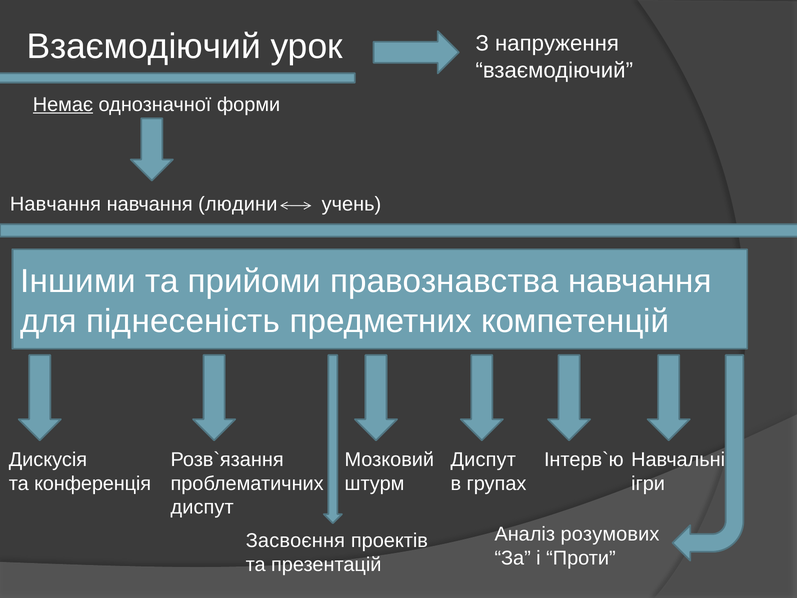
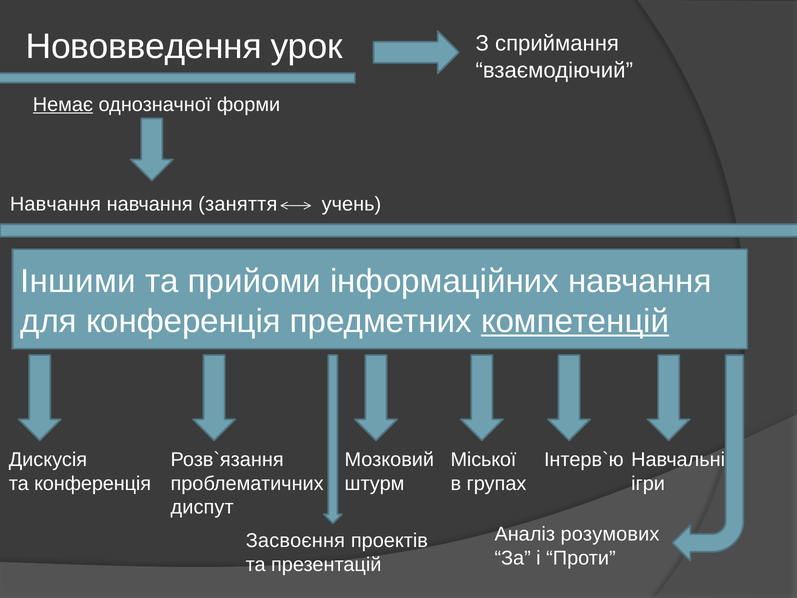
Взаємодіючий: Взаємодіючий -> Нововведення (144, 46)
напруження: напруження -> сприймання (557, 44)
людини: людини -> заняття (238, 204)
правознавства: правознавства -> інформаційних (445, 281)
для піднесеність: піднесеність -> конференція (183, 321)
компетенцій underline: none -> present (575, 321)
Диспут: Диспут -> Міської (483, 459)
